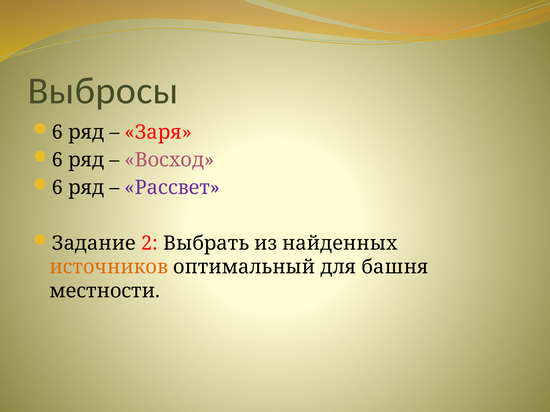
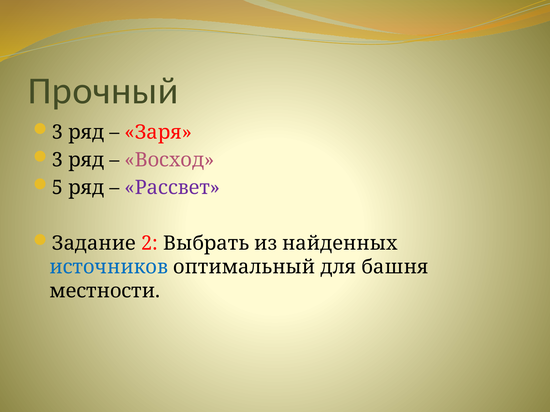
Выбросы: Выбросы -> Прочный (103, 91)
6: 6 -> 3 (57, 132)
6: 6 -> 3 (57, 160)
6: 6 -> 5 (57, 188)
источников colour: orange -> blue (109, 267)
